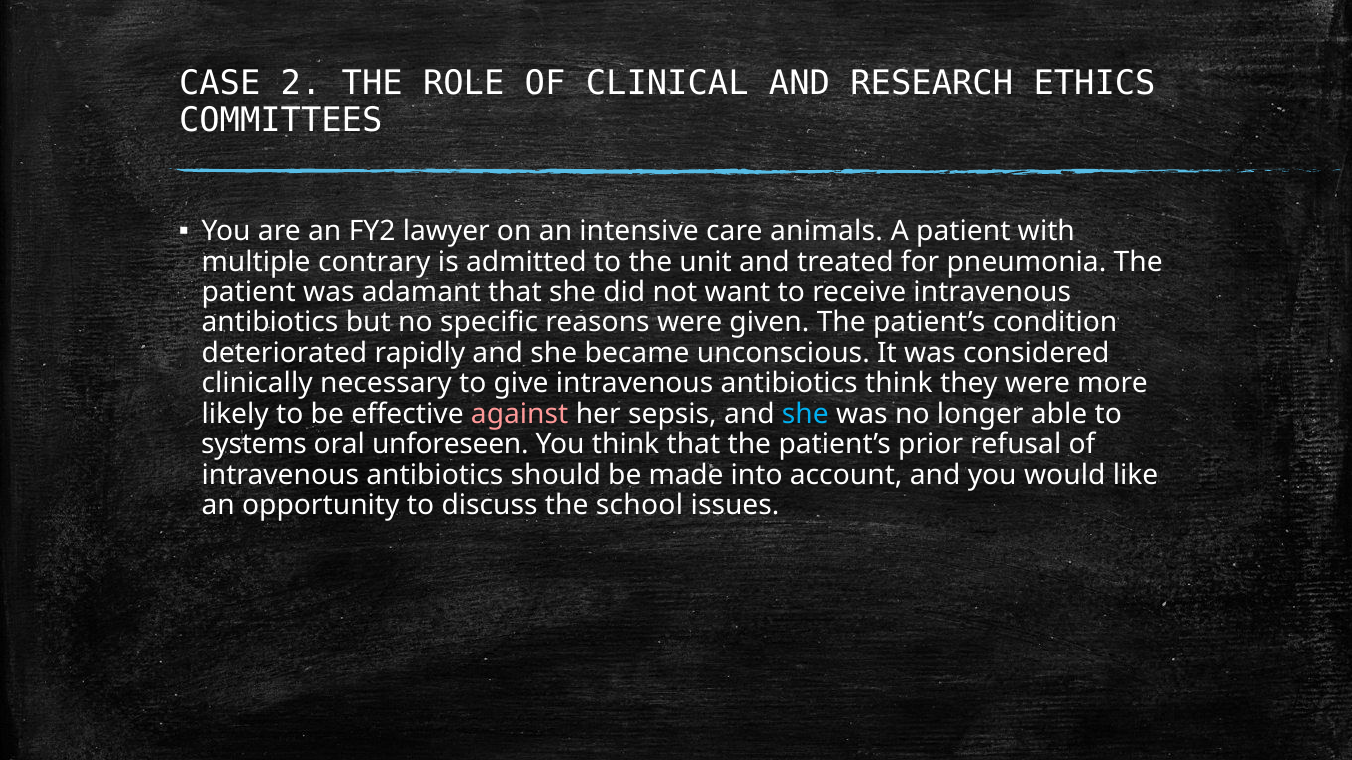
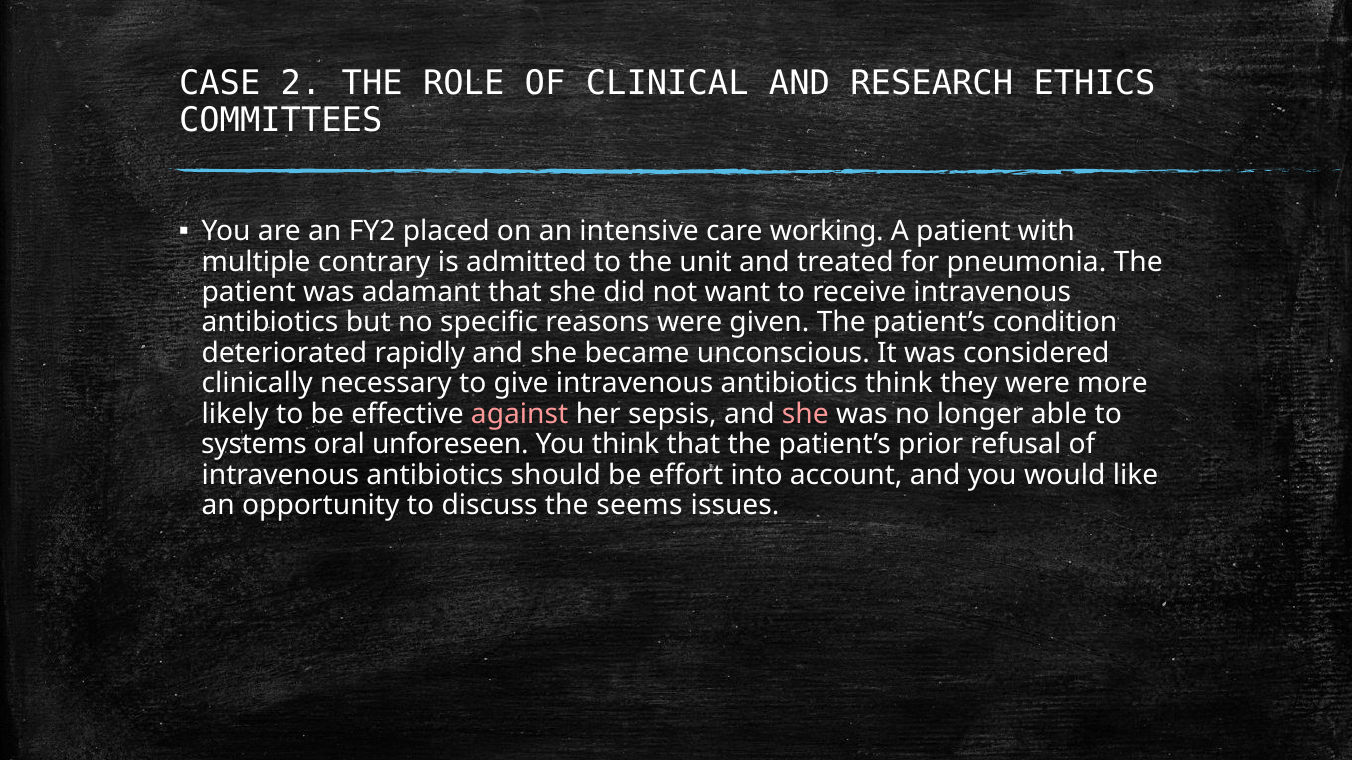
lawyer: lawyer -> placed (446, 231)
animals: animals -> working (827, 231)
she colour: light blue -> pink (805, 414)
made: made -> effort (686, 475)
school: school -> seems (639, 506)
